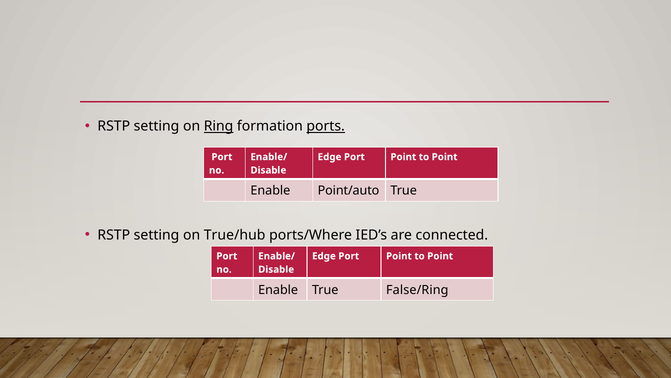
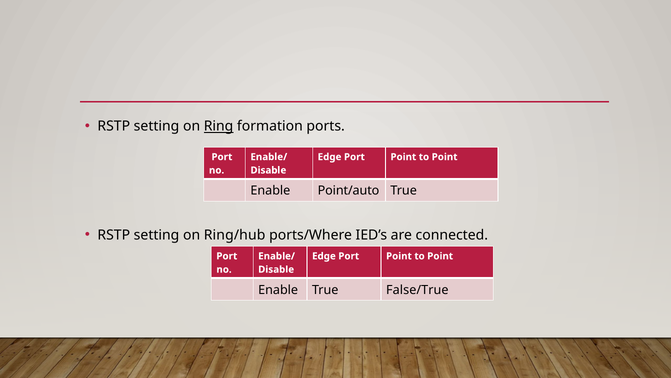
ports underline: present -> none (326, 126)
True/hub: True/hub -> Ring/hub (235, 235)
False/Ring: False/Ring -> False/True (417, 289)
